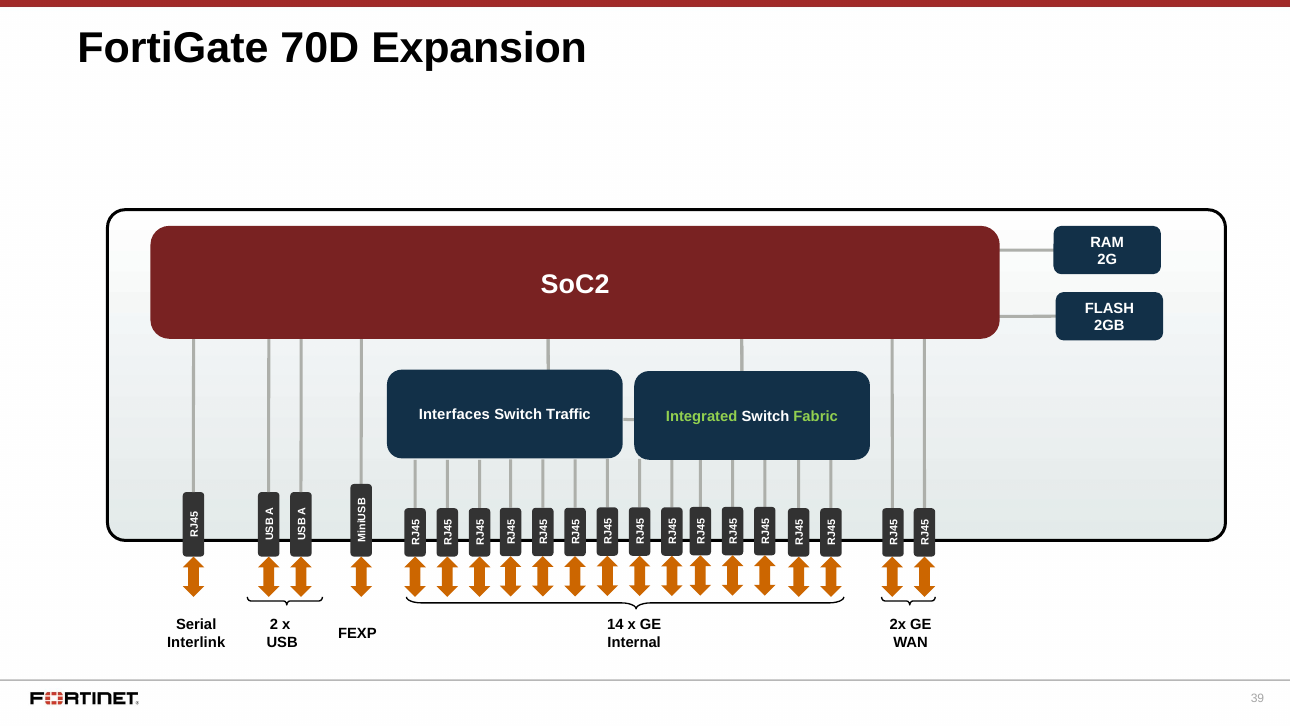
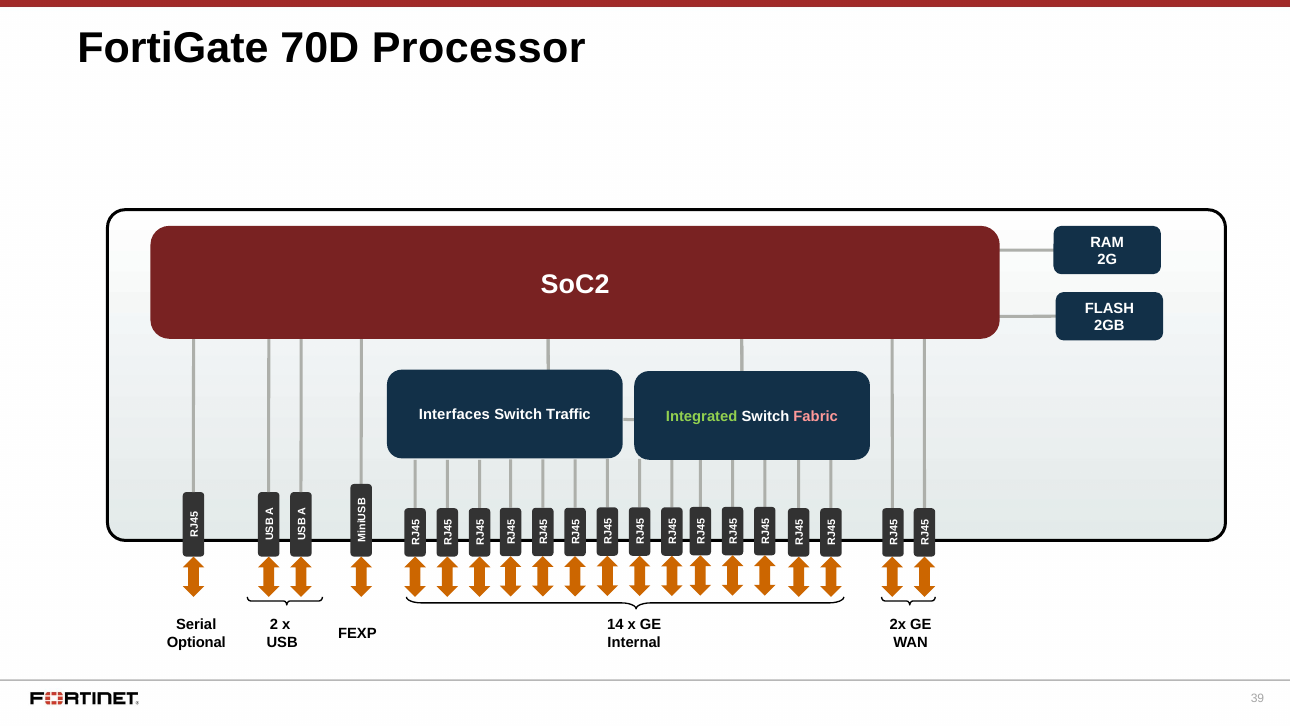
Expansion: Expansion -> Processor (479, 48)
Fabric colour: light green -> pink (816, 416)
Interlink: Interlink -> Optional (196, 642)
